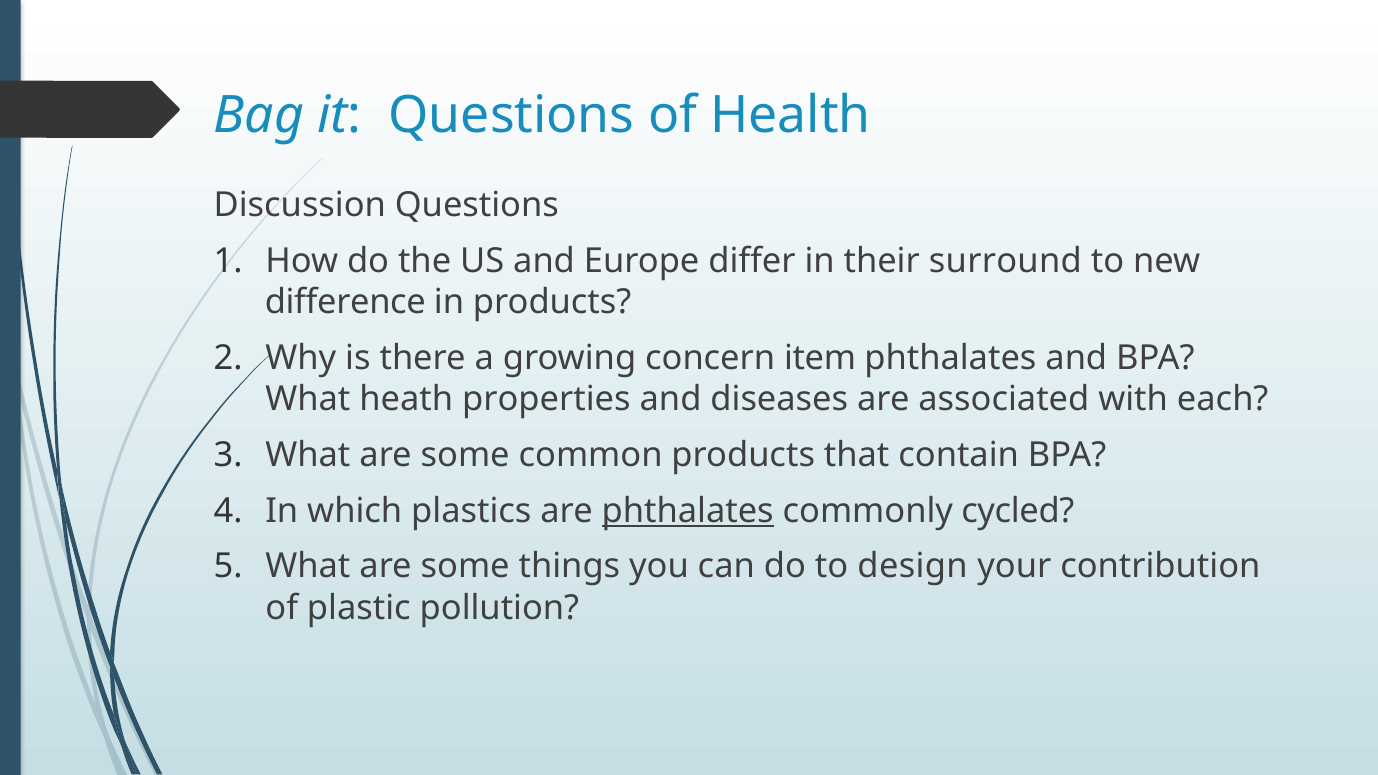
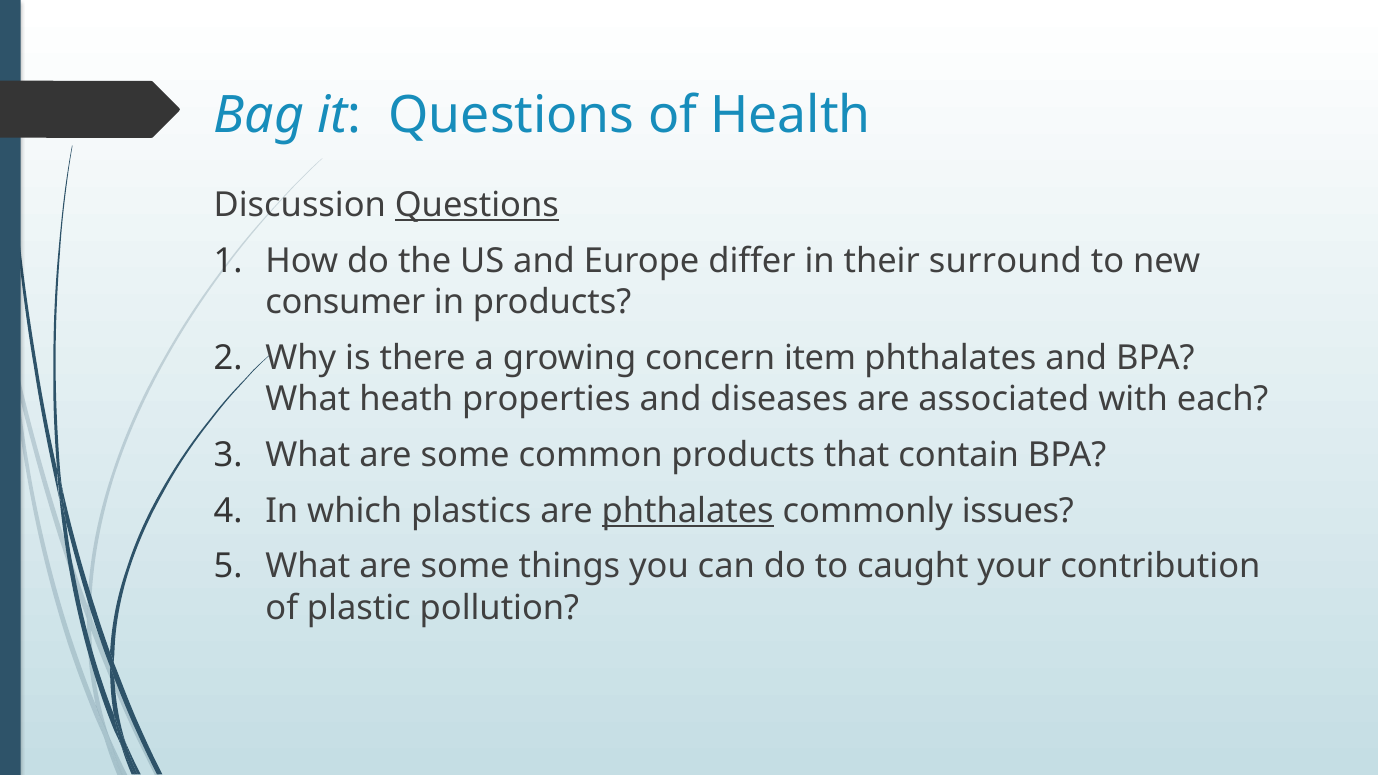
Questions underline: none -> present (477, 205)
difference: difference -> consumer (345, 302)
cycled: cycled -> issues (1018, 511)
design: design -> caught (913, 567)
